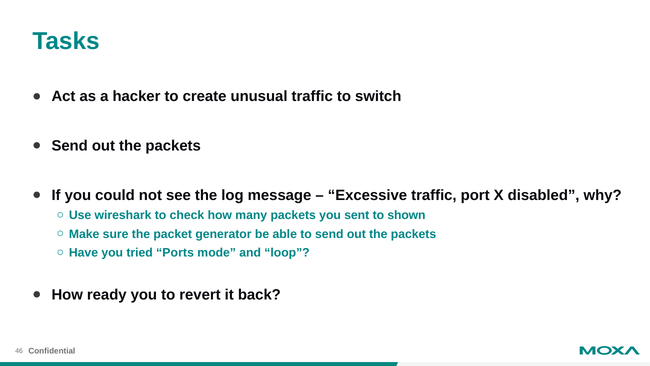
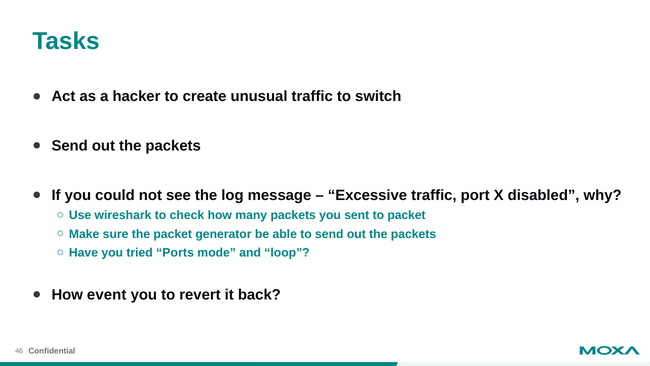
to shown: shown -> packet (406, 215)
ready: ready -> event (107, 294)
